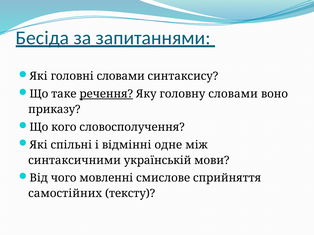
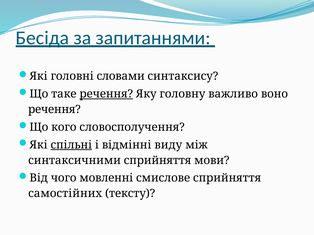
головну словами: словами -> важливо (233, 94)
приказу: приказу -> речення (54, 110)
спільні underline: none -> present (71, 145)
одне: одне -> виду (168, 145)
синтаксичними українській: українській -> сприйняття (158, 161)
